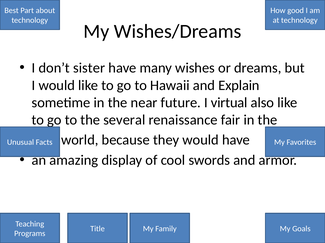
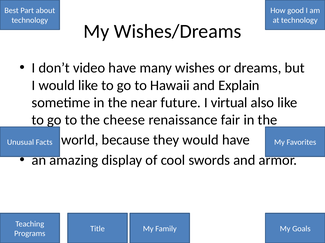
sister: sister -> video (89, 68)
several: several -> cheese (124, 120)
